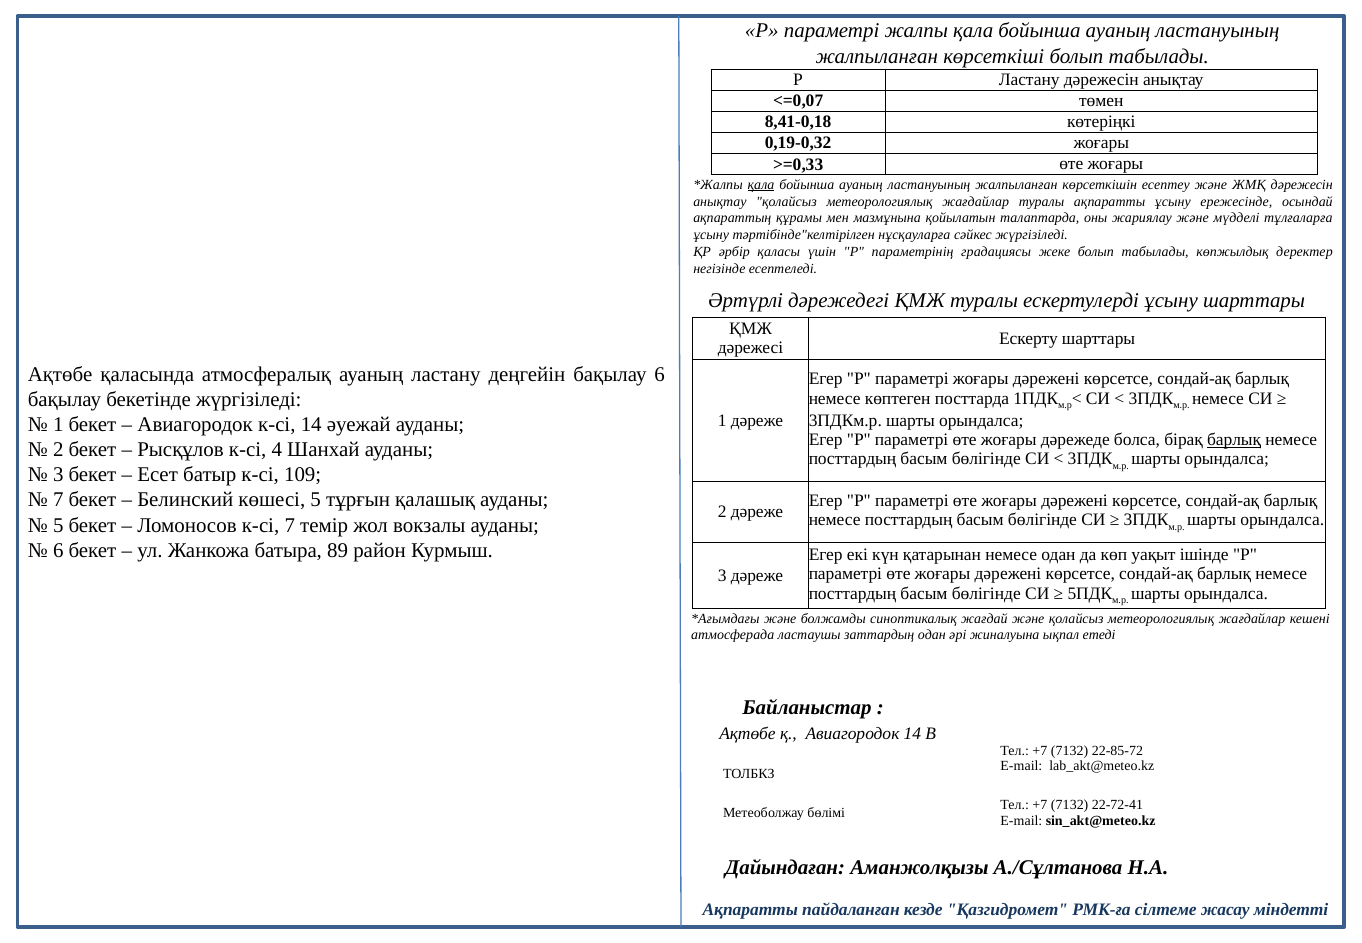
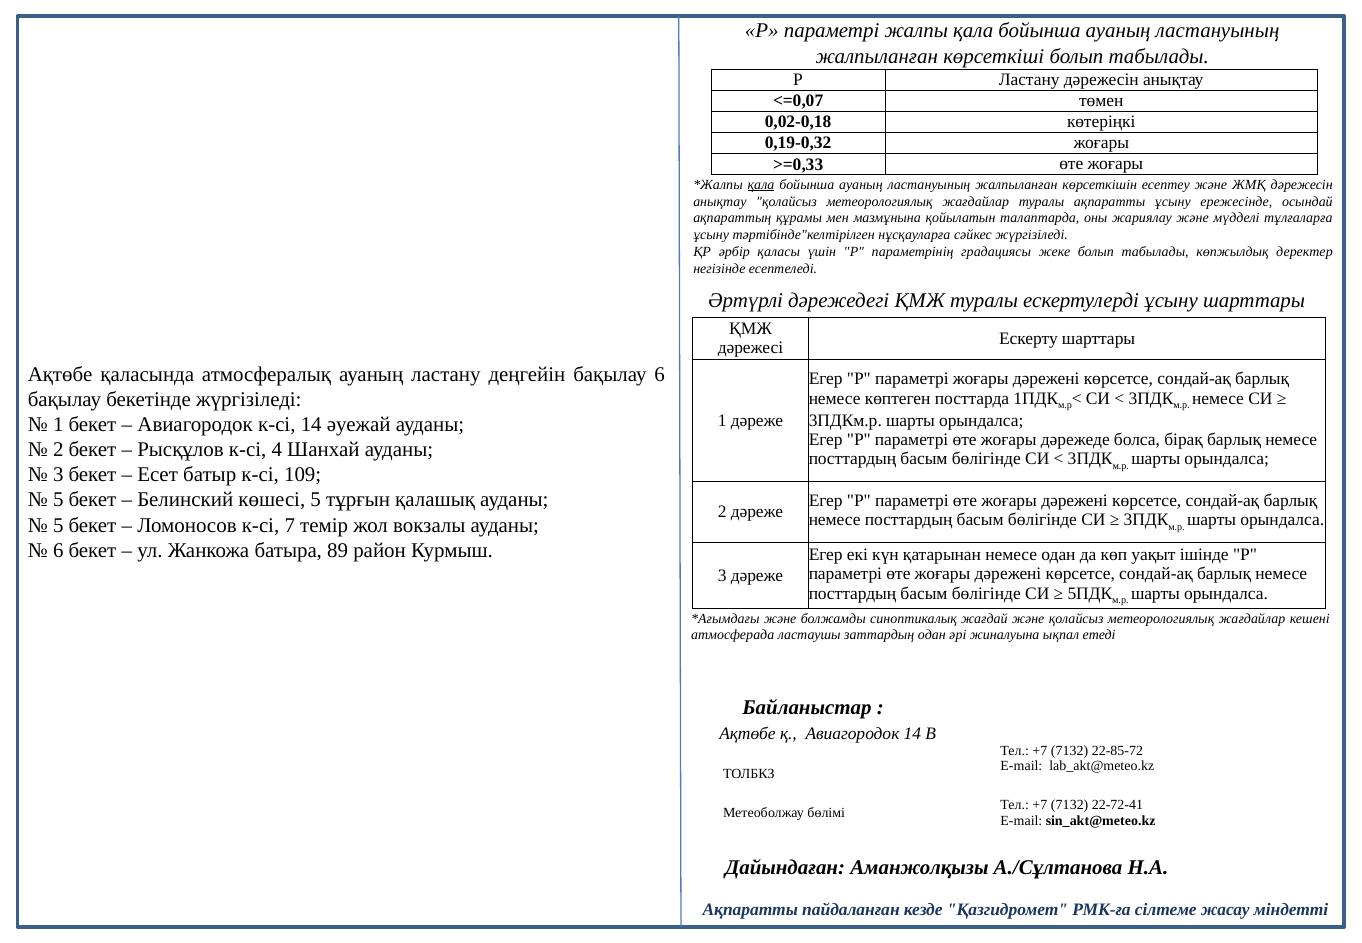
8,41-0,18: 8,41-0,18 -> 0,02-0,18 (798, 122)
барлық underline: present -> none (1234, 440)
7: 7 -> 5 (58, 500)
